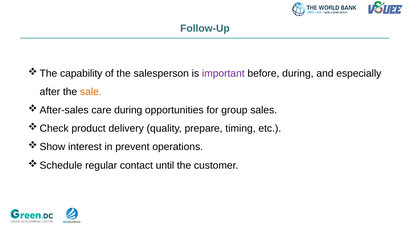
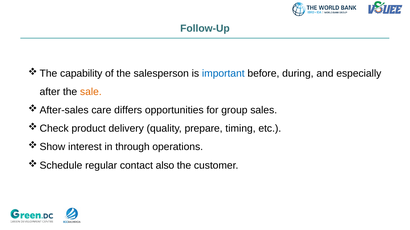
important colour: purple -> blue (223, 74)
care during: during -> differs (128, 110)
prevent: prevent -> through (132, 147)
until: until -> also (165, 166)
